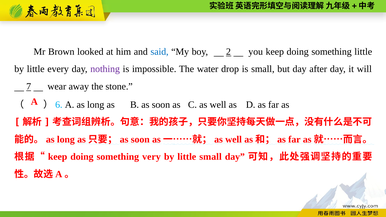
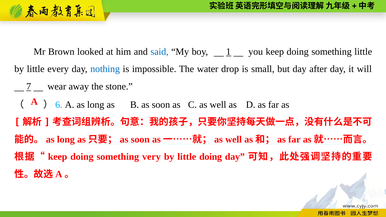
2: 2 -> 1 (228, 52)
nothing colour: purple -> blue (105, 69)
little small: small -> doing (211, 157)
